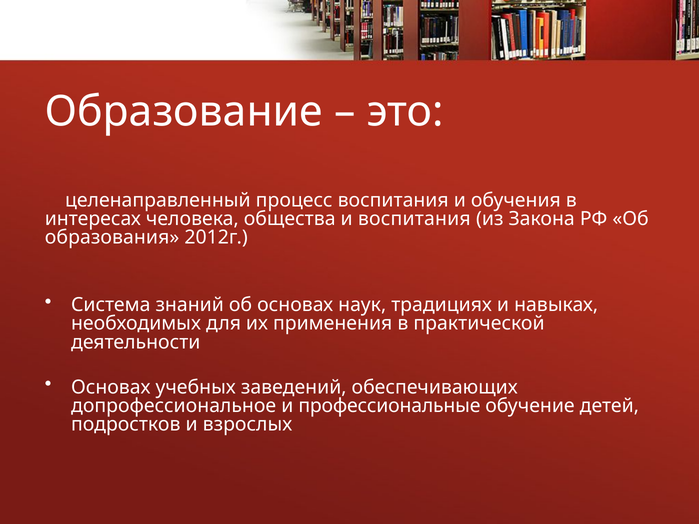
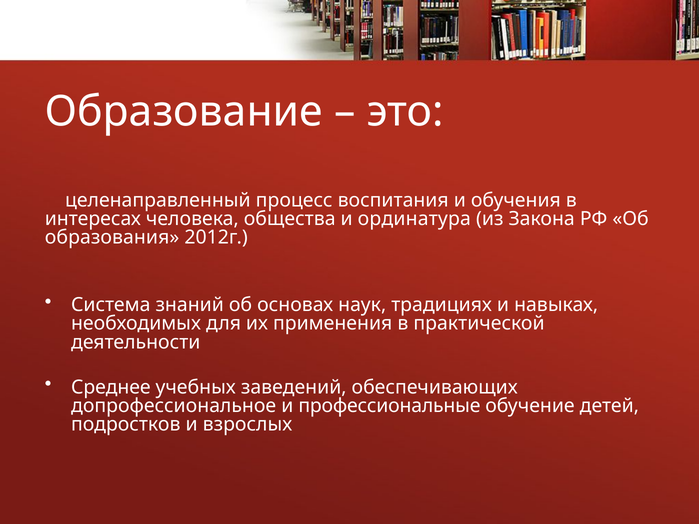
и воспитания: воспитания -> ординатура (414, 219)
Основах: Основах -> Среднее (111, 387)
